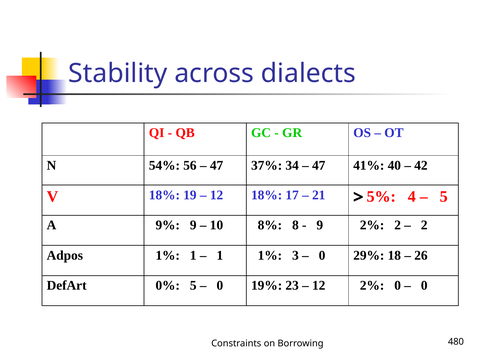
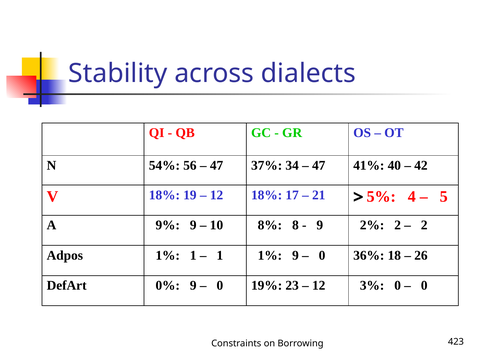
1% 3: 3 -> 9 (295, 255)
29%: 29% -> 36% (369, 255)
0% 5: 5 -> 9 (193, 286)
12 2%: 2% -> 3% (372, 286)
480: 480 -> 423 (456, 342)
